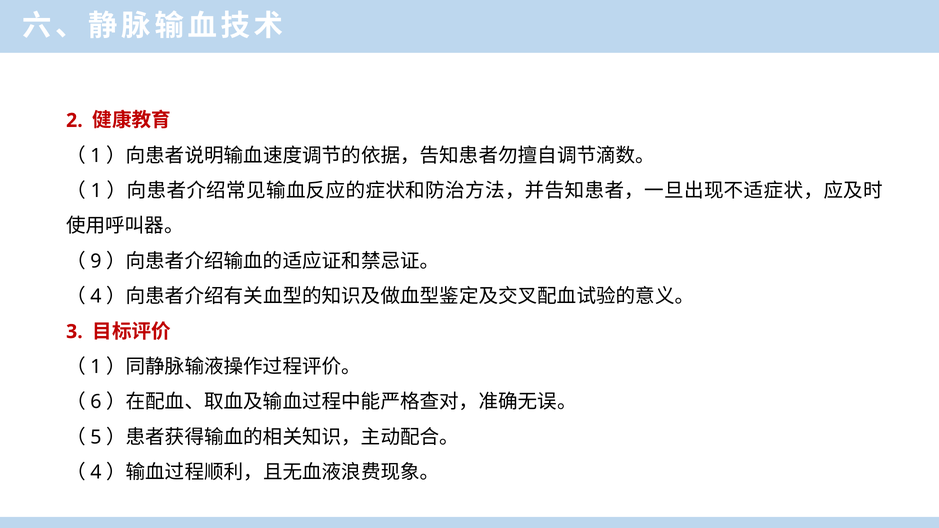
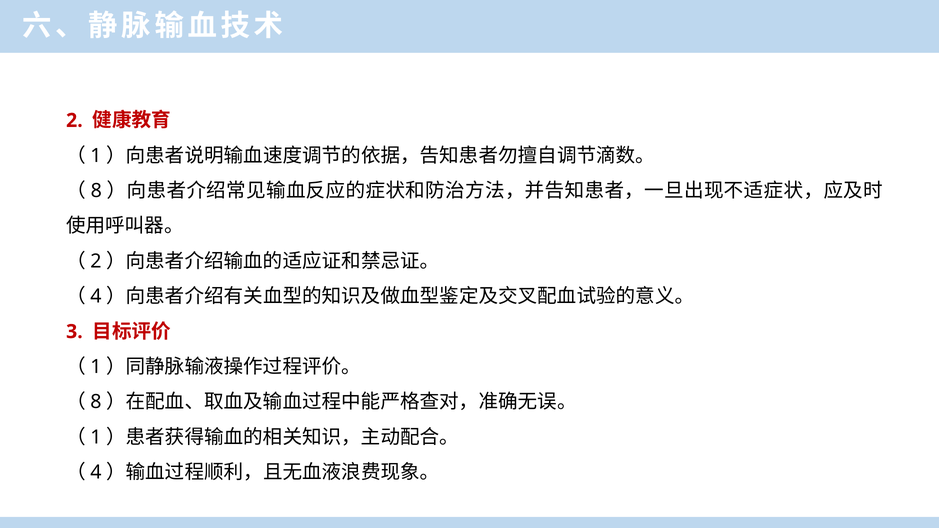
1: 1 -> 8 (96, 191)
9: 9 -> 2 (96, 261)
6: 6 -> 8 (96, 402)
5: 5 -> 1 (96, 437)
